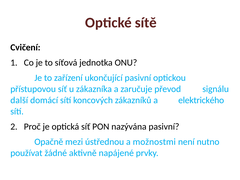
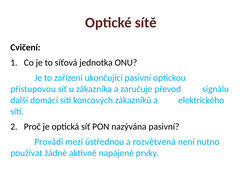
Opačně: Opačně -> Provádí (49, 142)
možnostmi: možnostmi -> rozvětvená (154, 142)
